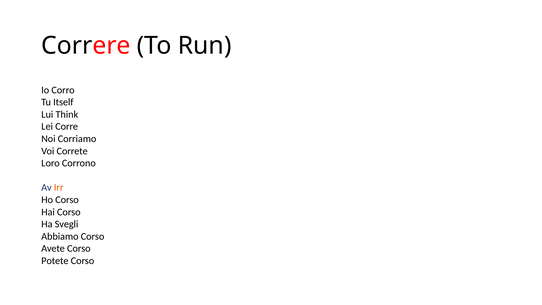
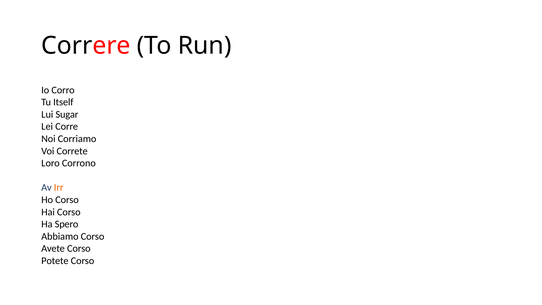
Think: Think -> Sugar (67, 114)
Svegli: Svegli -> Spero (67, 224)
